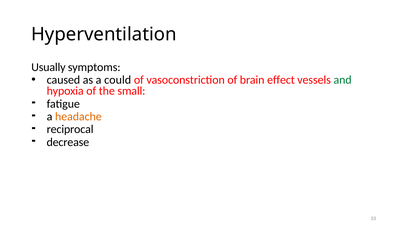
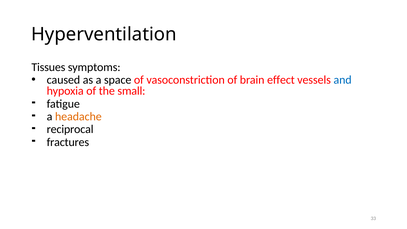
Usually: Usually -> Tissues (48, 67)
could: could -> space (118, 80)
and colour: green -> blue (343, 80)
decrease: decrease -> fractures (68, 142)
